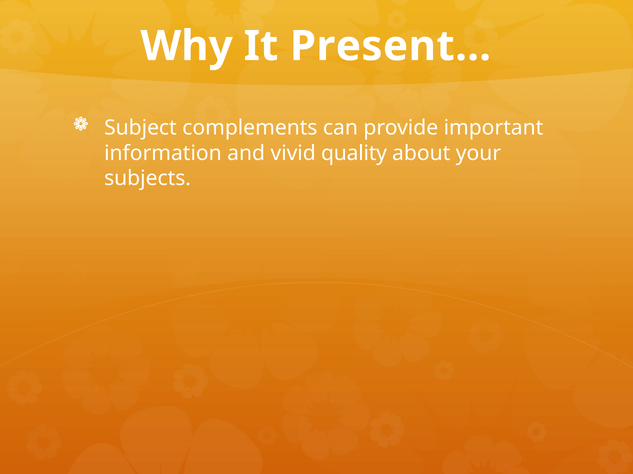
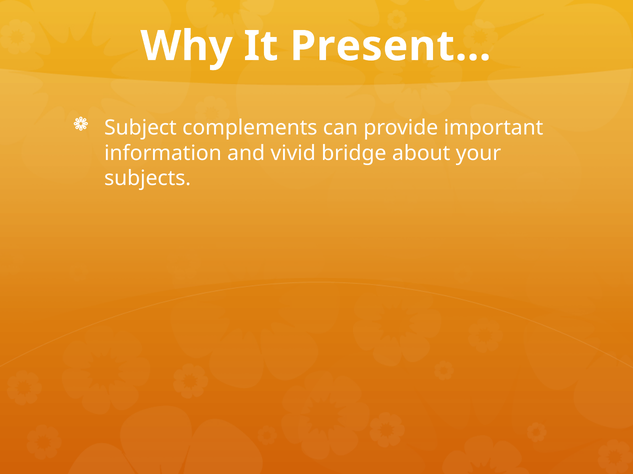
quality: quality -> bridge (354, 153)
